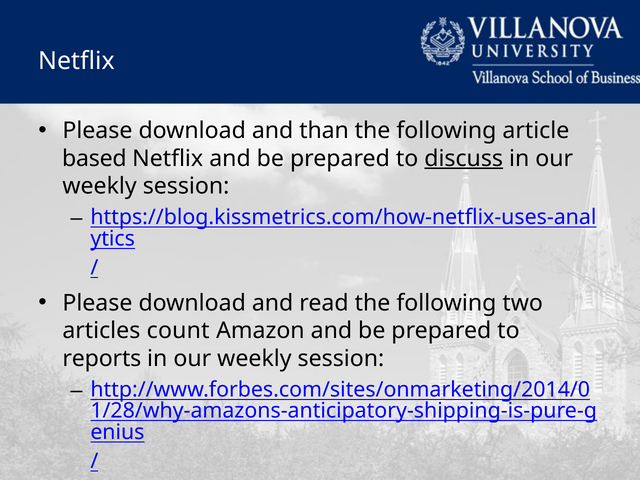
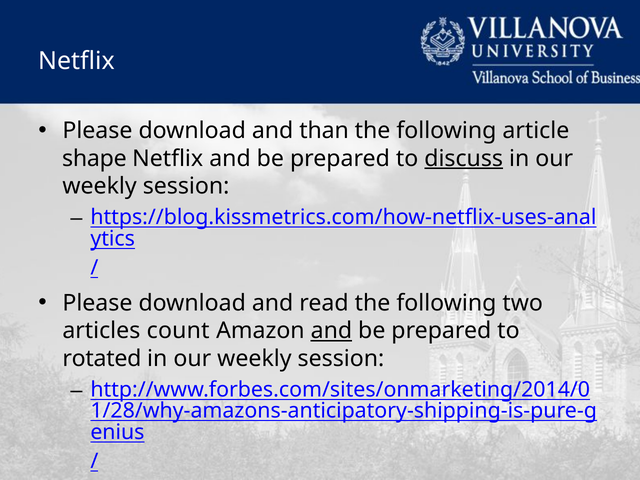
based: based -> shape (94, 158)
and underline: none -> present (331, 331)
reports: reports -> rotated (102, 358)
